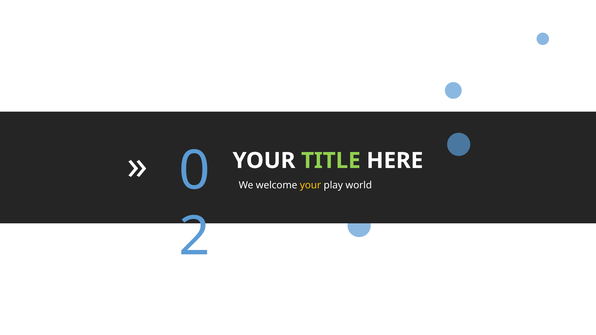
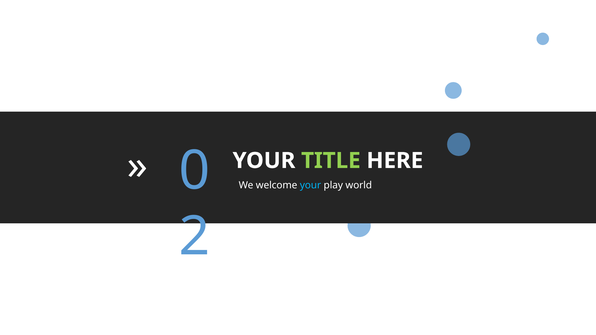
your colour: yellow -> light blue (310, 185)
